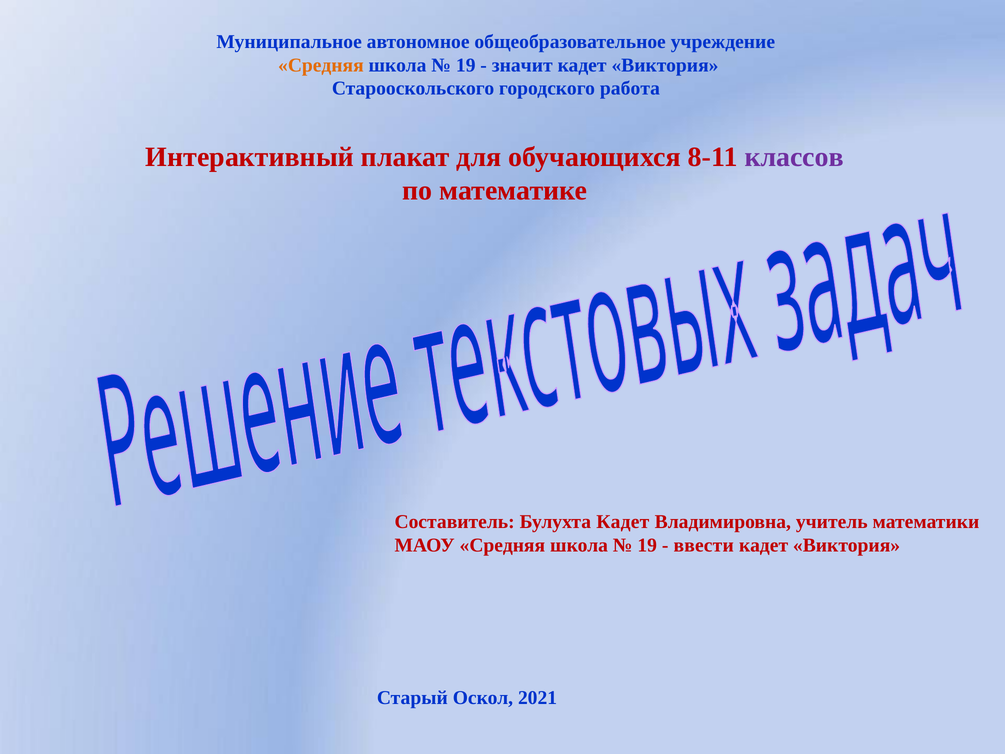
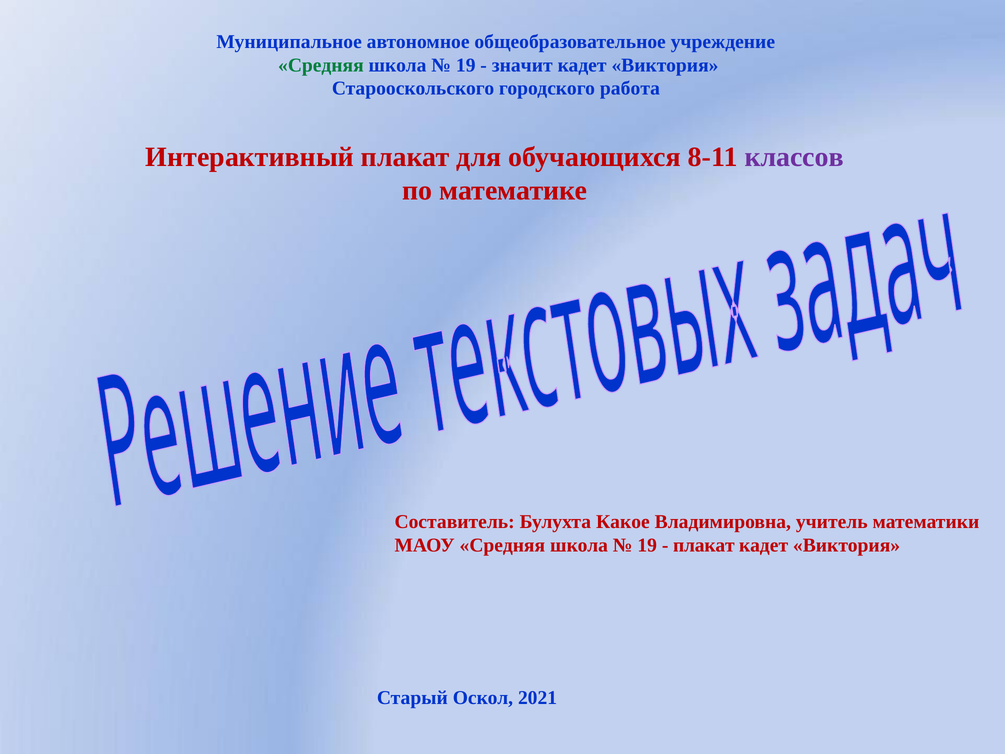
Средняя colour: orange -> green (321, 65)
Булухта Кадет: Кадет -> Какое (623, 522)
ввести: ввести -> плакат (704, 545)
